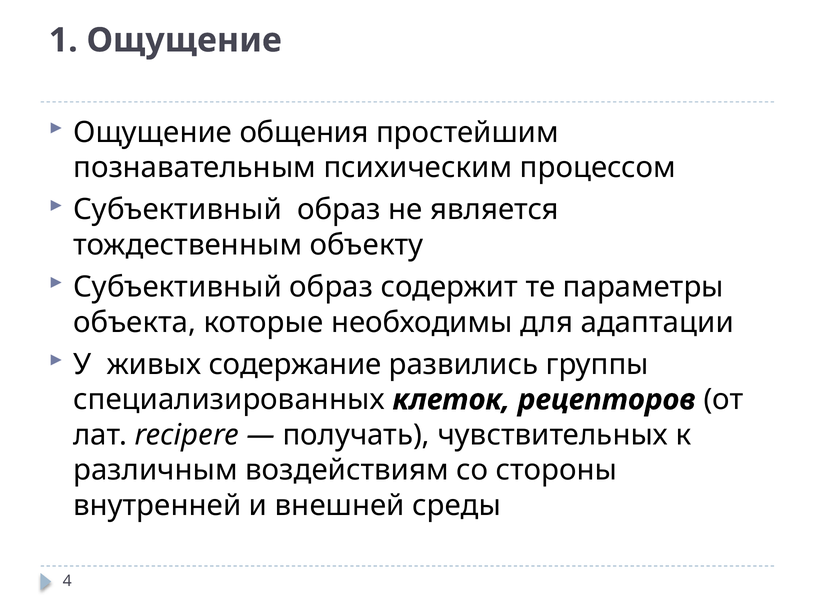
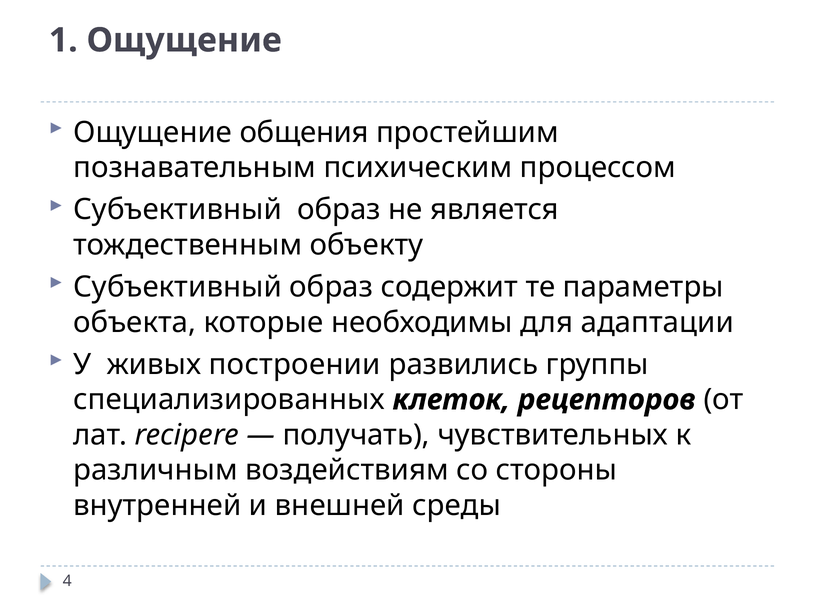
содержание: содержание -> построении (295, 365)
